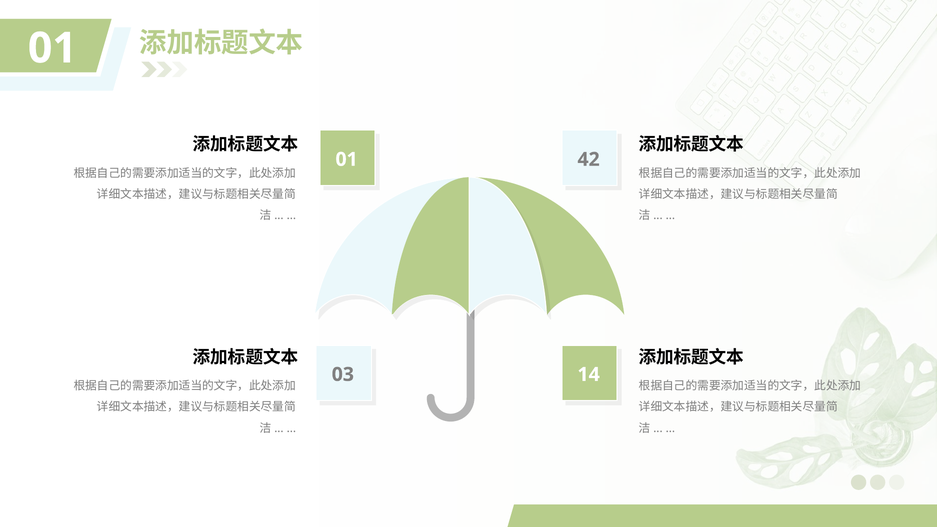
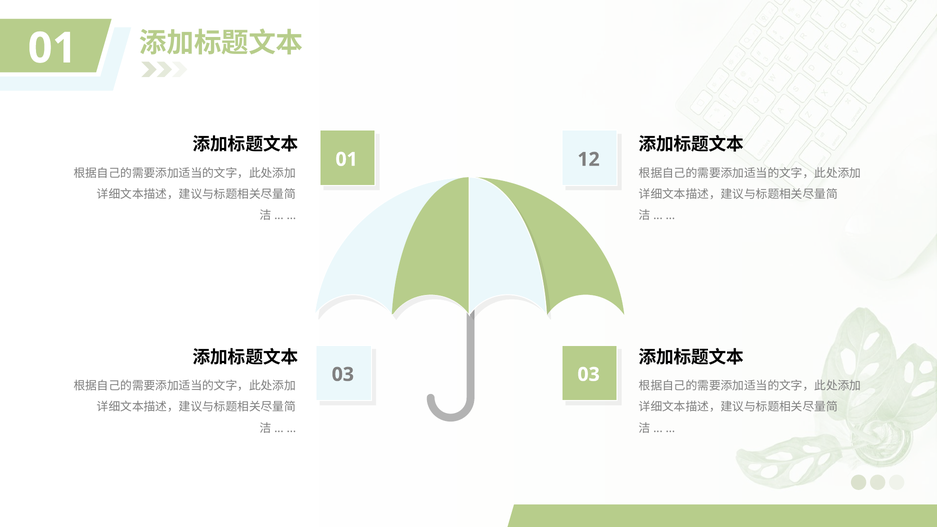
42: 42 -> 12 (589, 159)
03 14: 14 -> 03 (589, 375)
